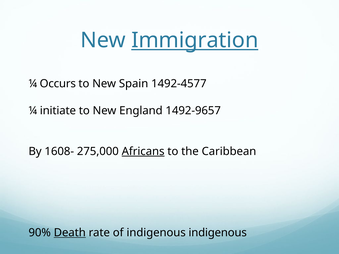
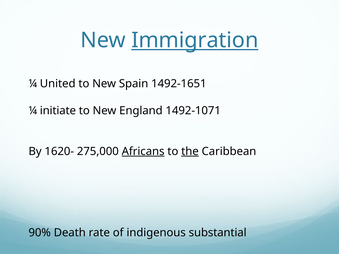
Occurs: Occurs -> United (58, 84)
1492-4577: 1492-4577 -> 1492-1651 (179, 84)
1492-9657: 1492-9657 -> 1492-1071 (193, 111)
1608-: 1608- -> 1620- (59, 152)
the underline: none -> present (190, 152)
Death underline: present -> none (70, 233)
indigenous indigenous: indigenous -> substantial (218, 233)
